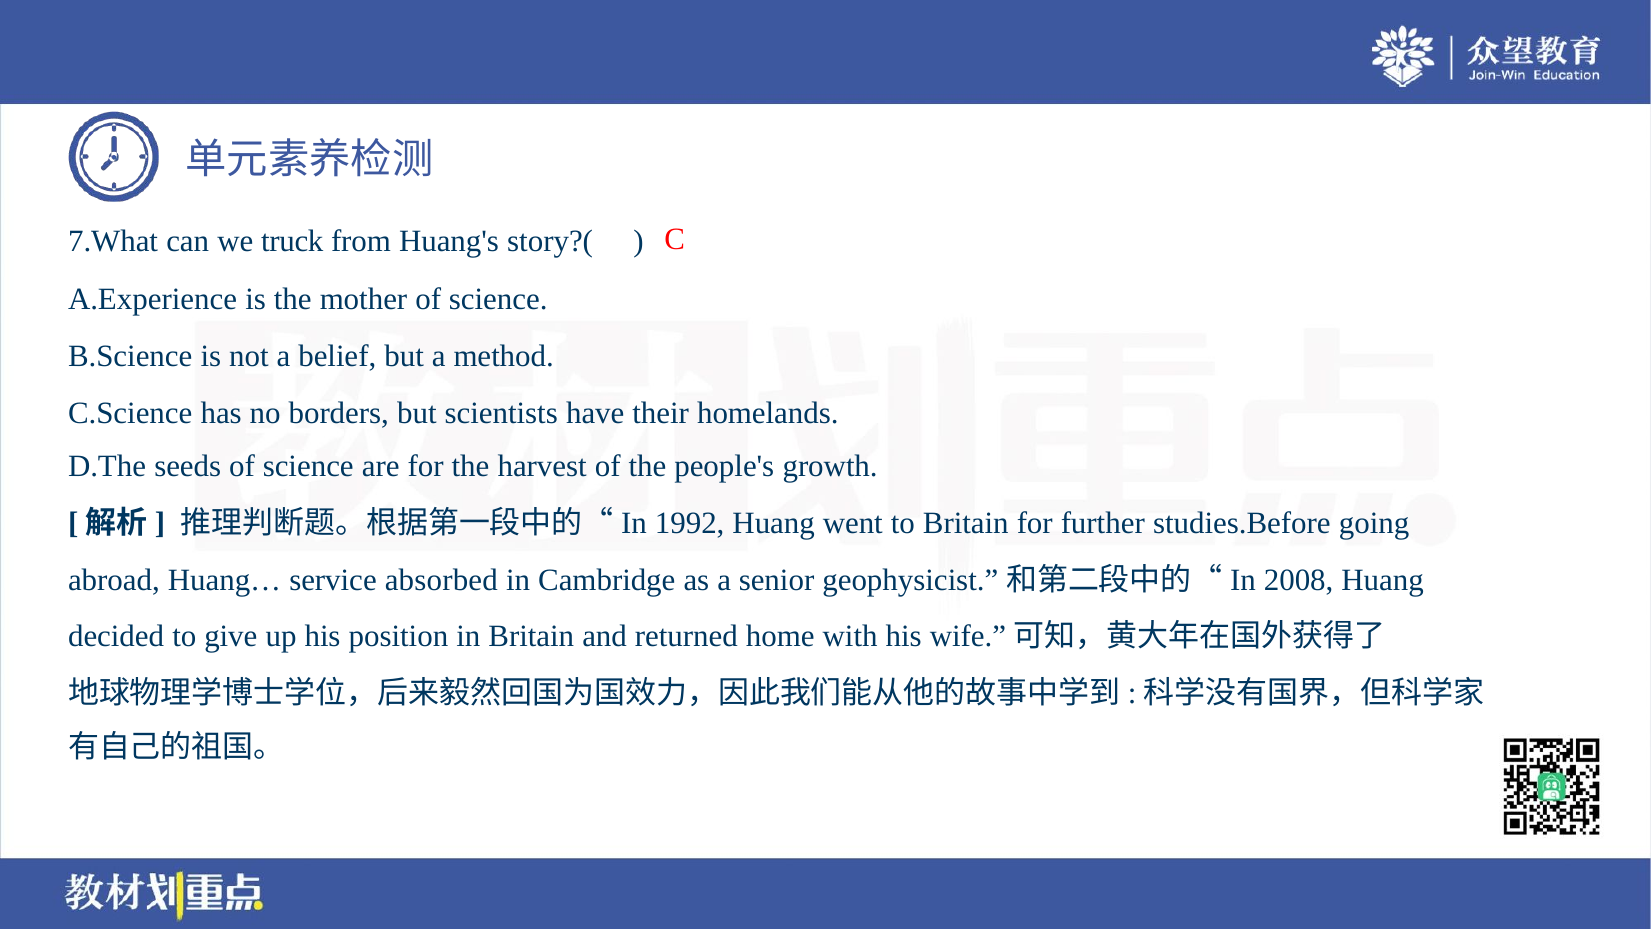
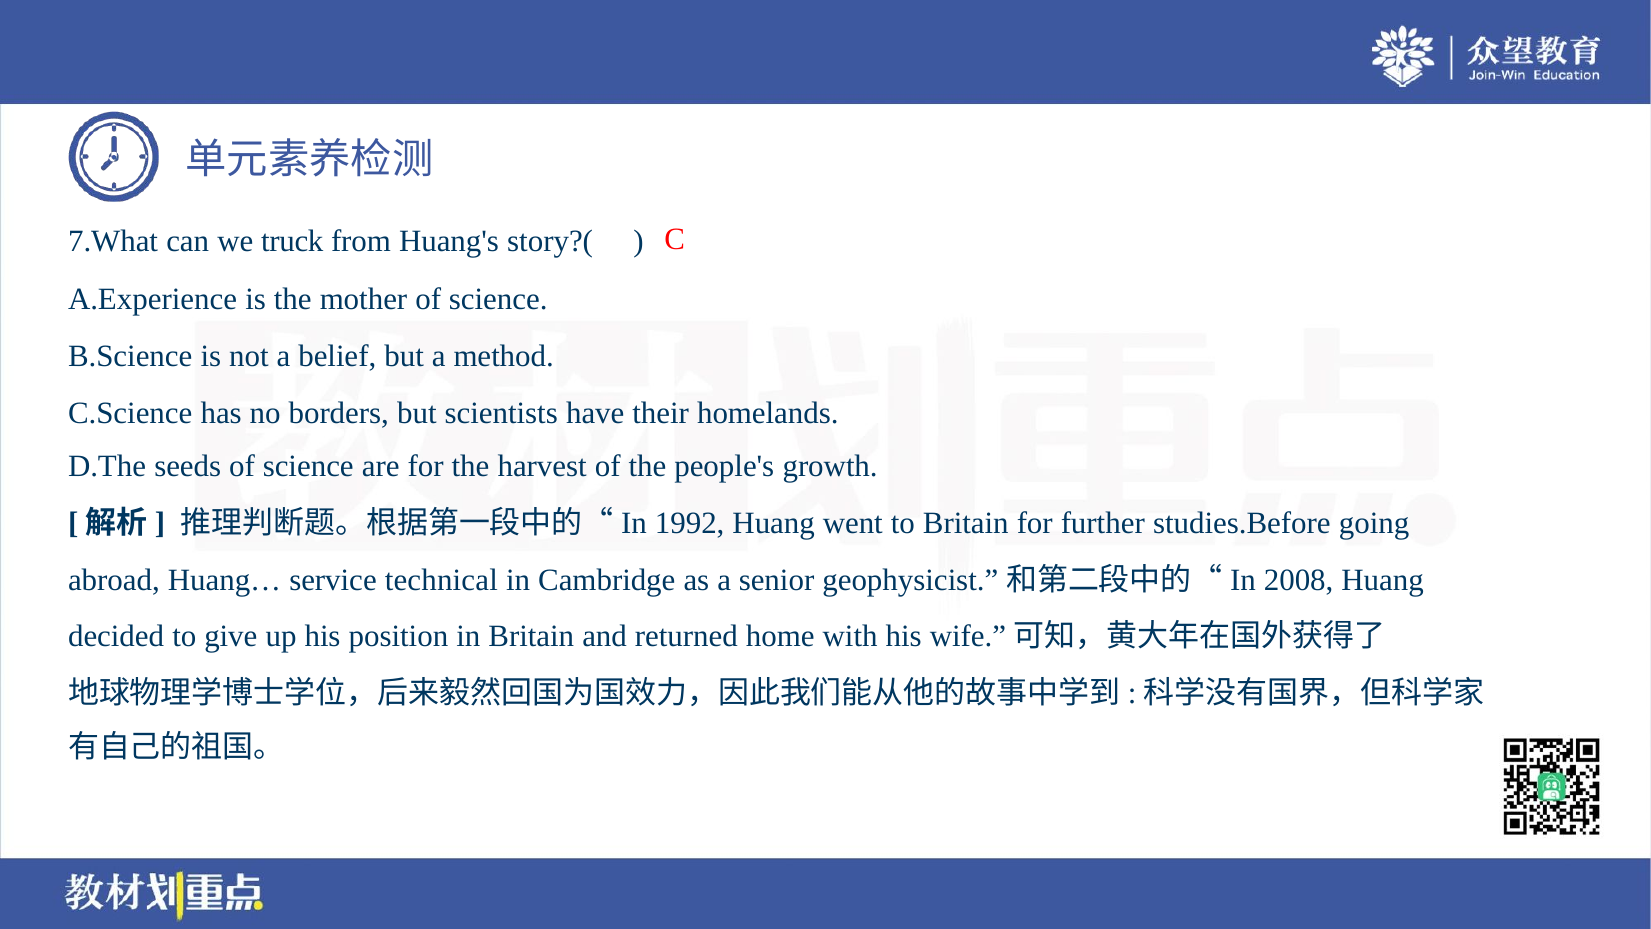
absorbed: absorbed -> technical (441, 580)
